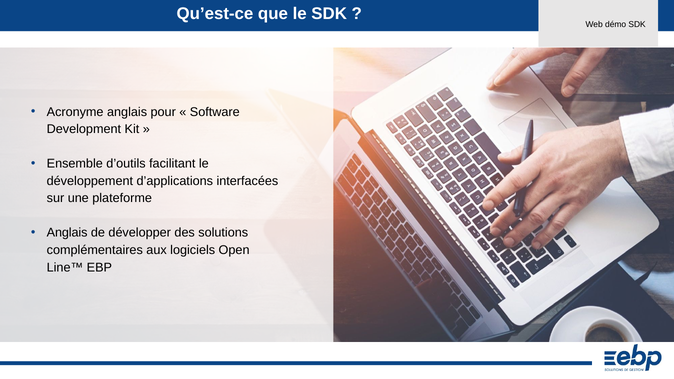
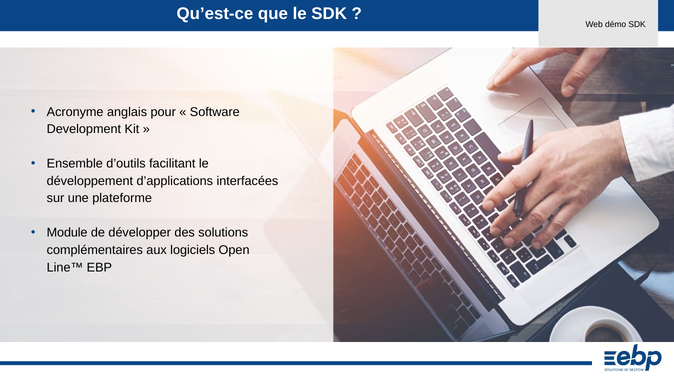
Anglais: Anglais -> Module (67, 233)
